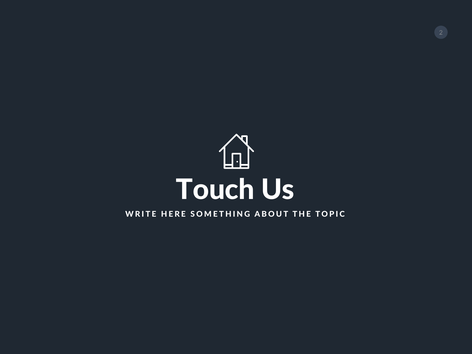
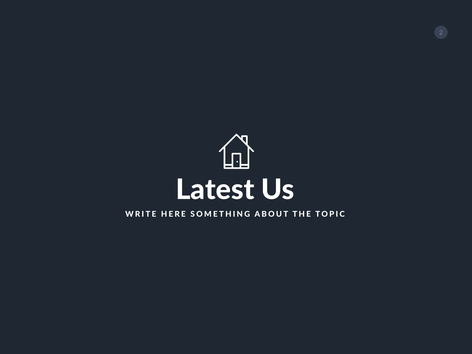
Touch: Touch -> Latest (215, 190)
